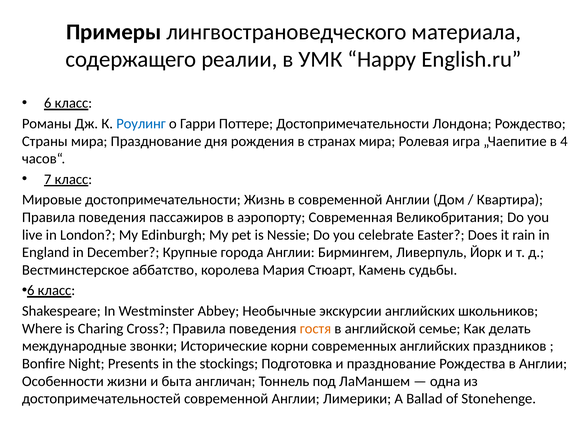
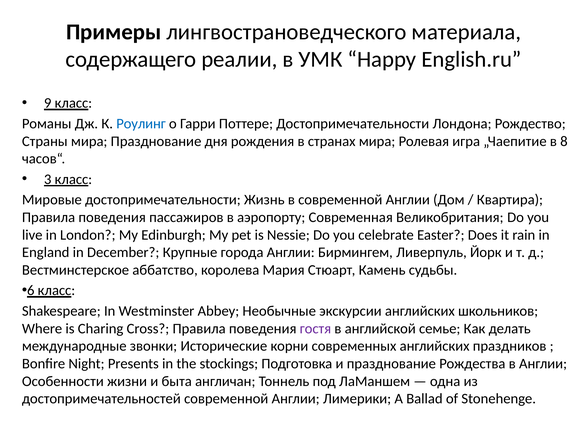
6: 6 -> 9 (48, 103)
4: 4 -> 8 (564, 141)
7: 7 -> 3 (48, 179)
гостя colour: orange -> purple (315, 329)
